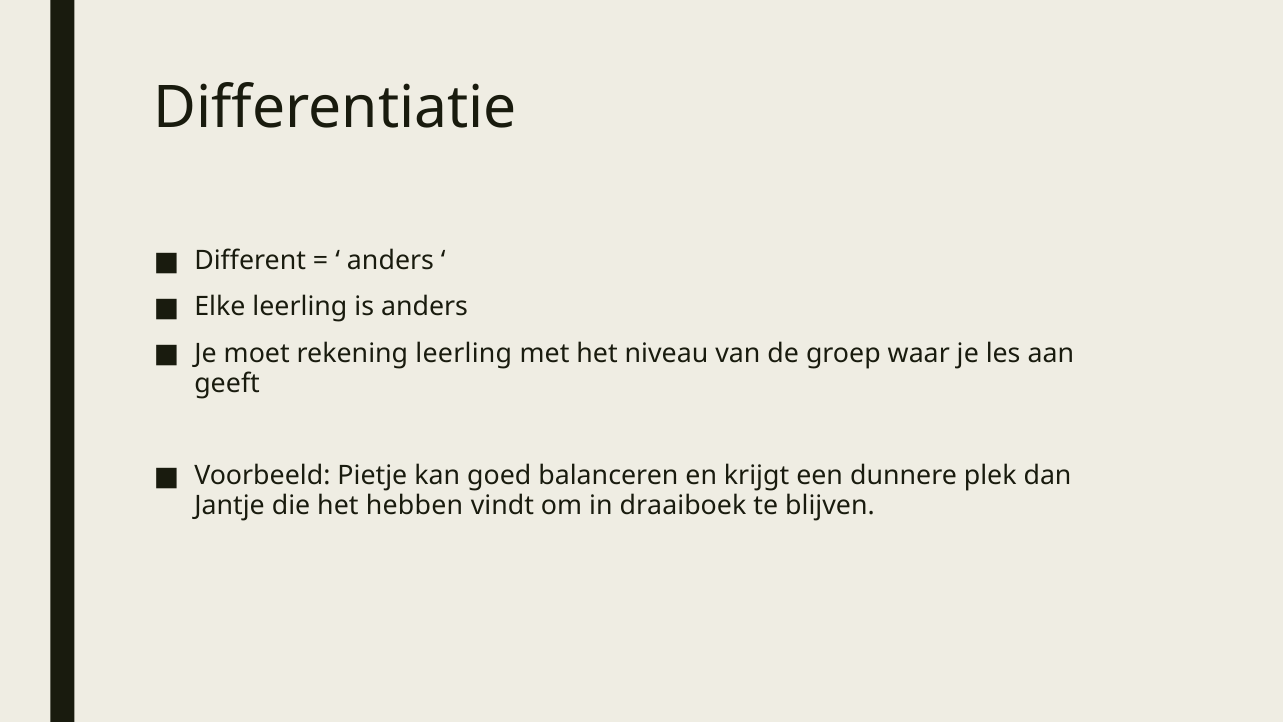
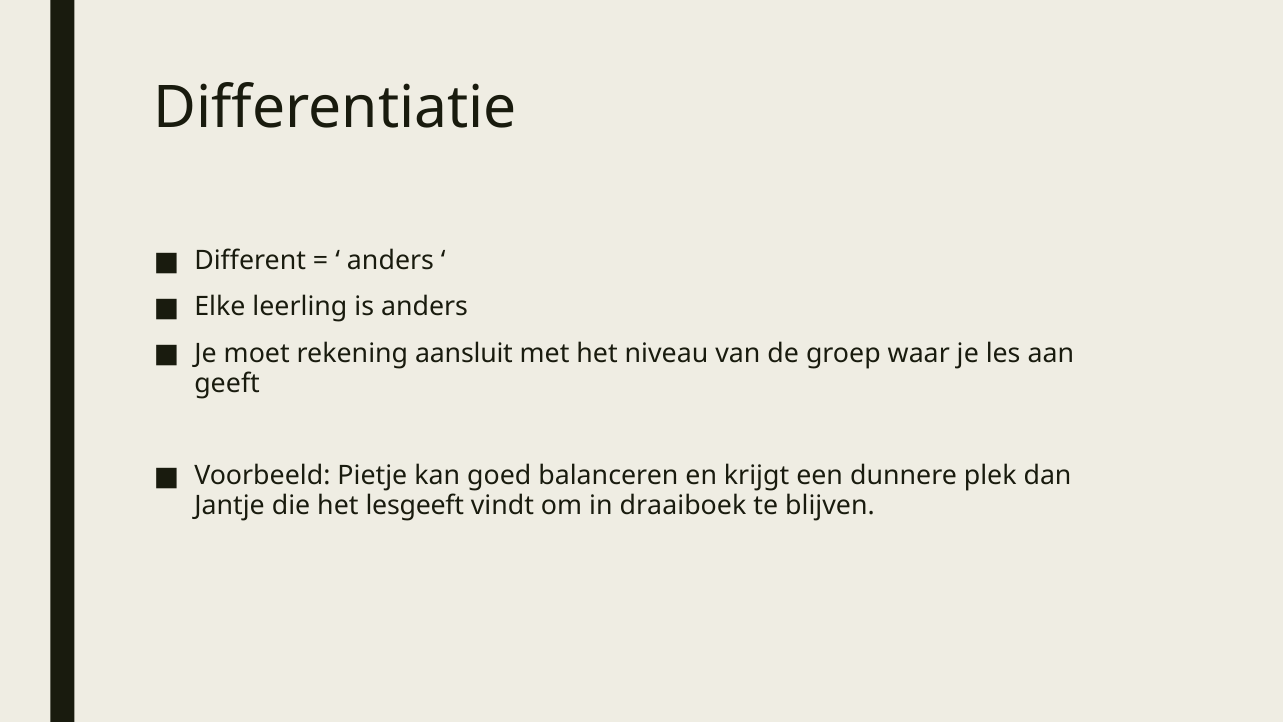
rekening leerling: leerling -> aansluit (464, 353)
hebben: hebben -> lesgeeft (415, 506)
